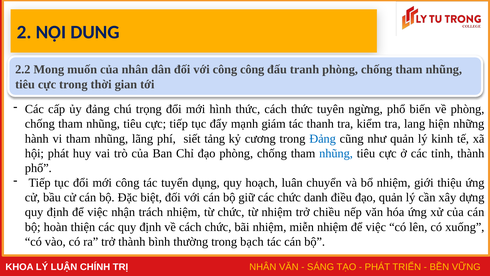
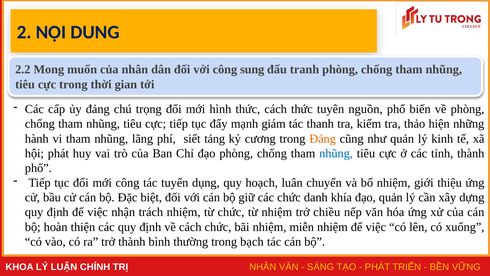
công công: công -> sung (252, 70)
ngừng: ngừng -> nguồn (366, 109)
lang: lang -> thảo (415, 124)
Đảng colour: blue -> orange (323, 138)
điều: điều -> khía (341, 197)
